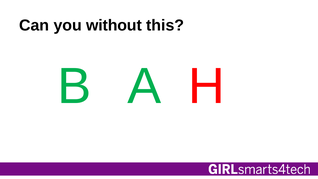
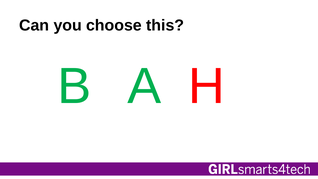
without: without -> choose (114, 25)
